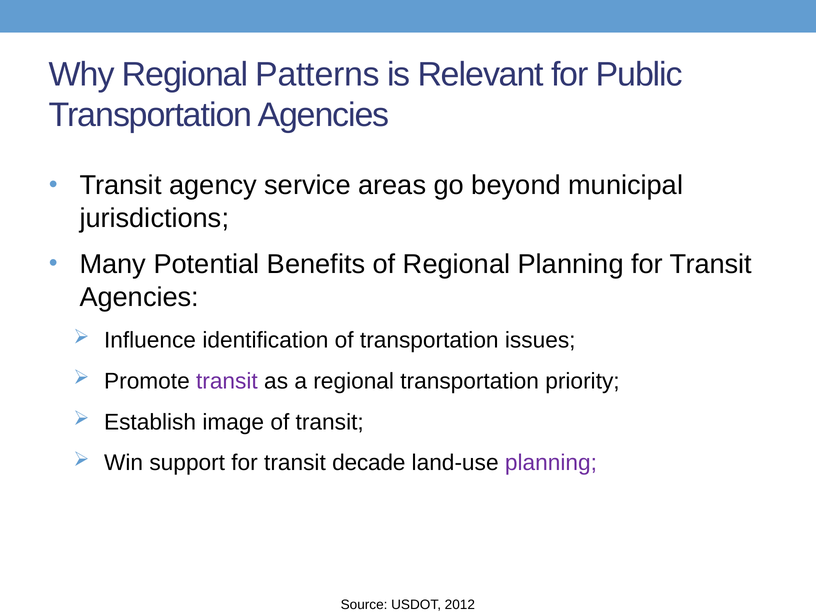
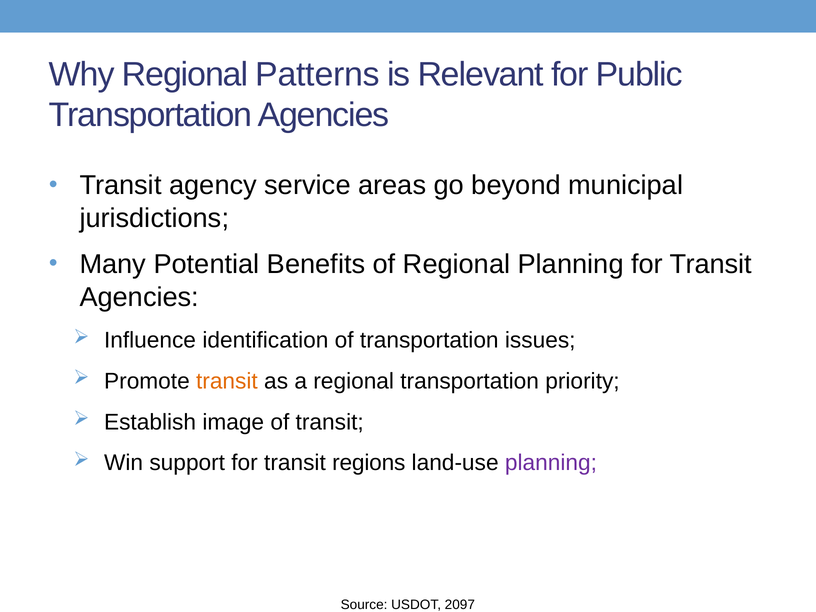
transit colour: purple -> orange (227, 381)
decade: decade -> regions (369, 463)
2012: 2012 -> 2097 (460, 605)
